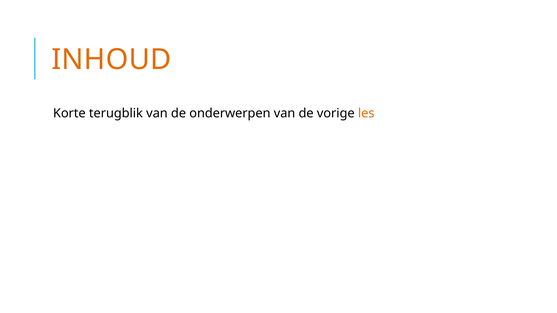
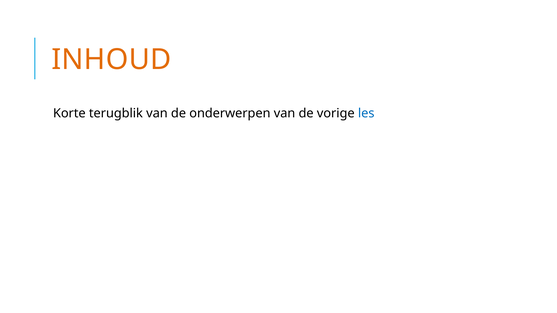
les colour: orange -> blue (366, 113)
